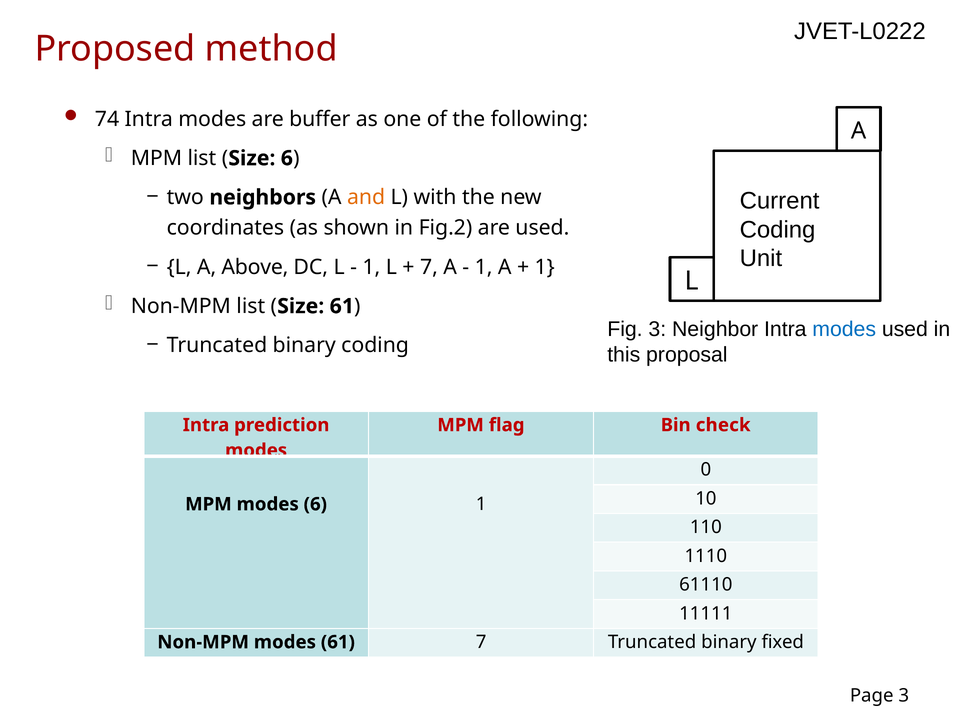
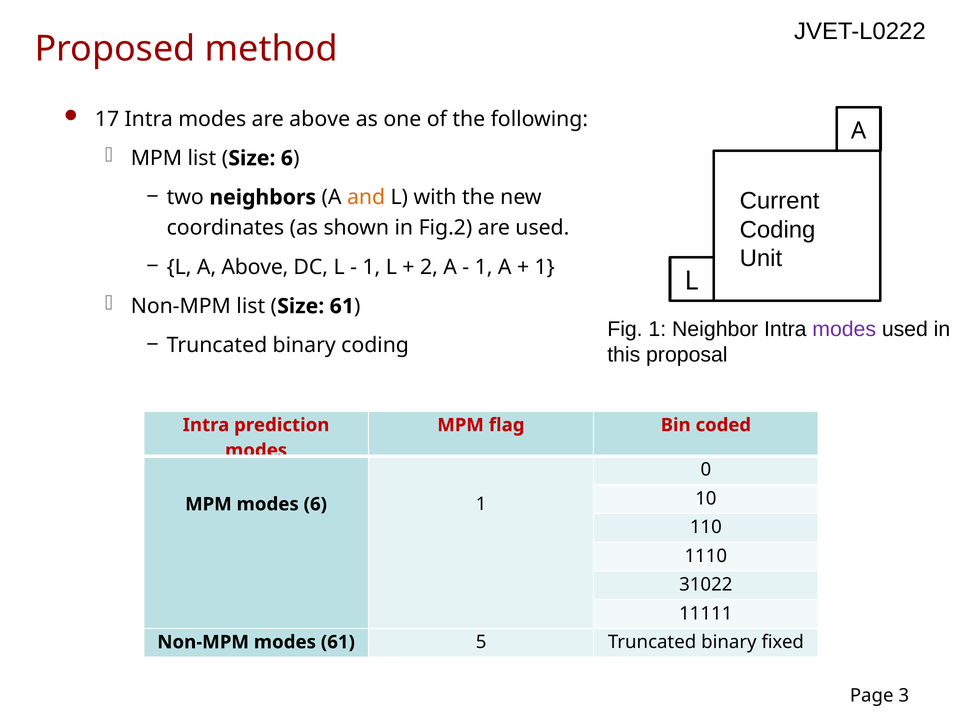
74: 74 -> 17 (107, 119)
are buffer: buffer -> above (320, 119)
7: 7 -> 2 (429, 267)
Fig 3: 3 -> 1 (657, 330)
modes colour: blue -> purple (844, 330)
check: check -> coded (723, 425)
61110: 61110 -> 31022 (706, 585)
61 7: 7 -> 5 (481, 643)
